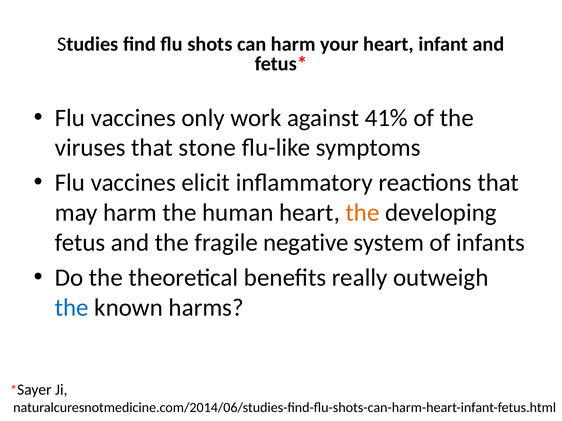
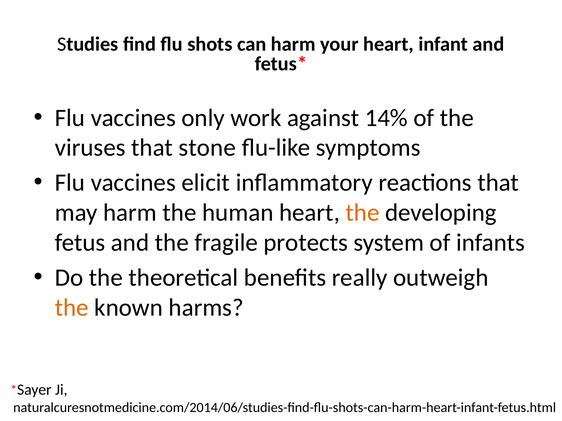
41%: 41% -> 14% (386, 118)
negative: negative -> protects (306, 243)
the colour: blue -> orange (72, 308)
